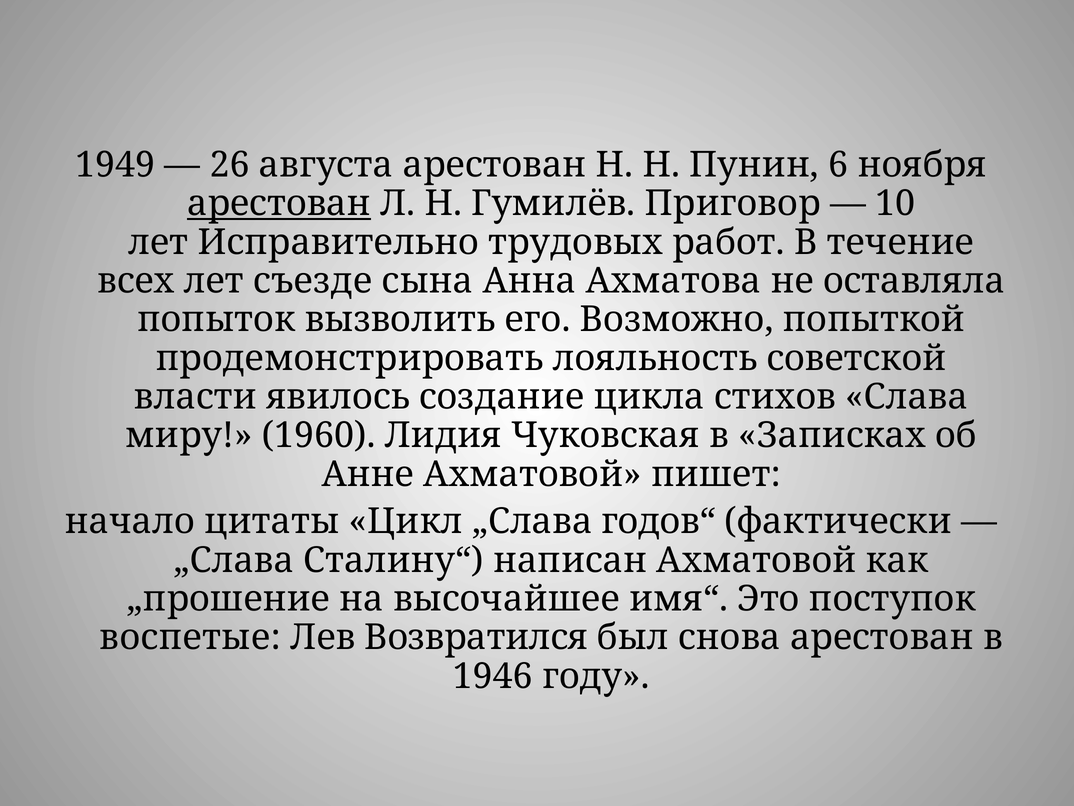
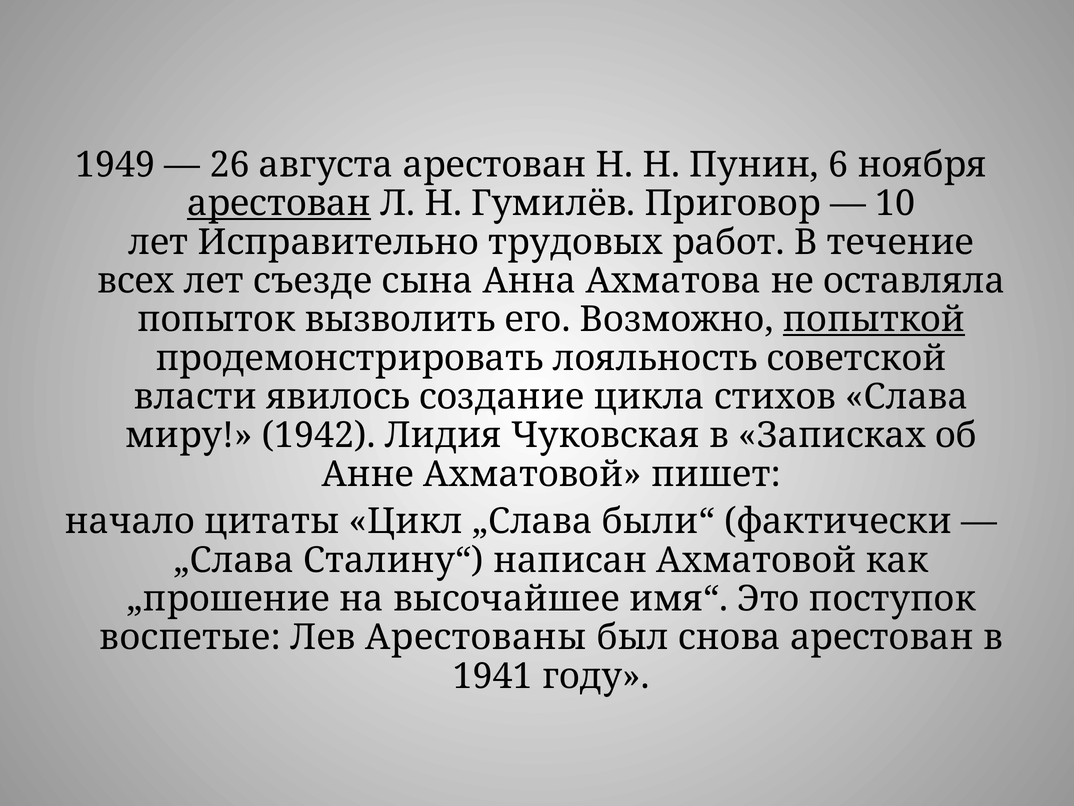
попыткой underline: none -> present (874, 319)
1960: 1960 -> 1942 (319, 435)
годов“: годов“ -> были“ (658, 521)
Возвратился: Возвратился -> Арестованы (476, 637)
1946: 1946 -> 1941 (493, 676)
